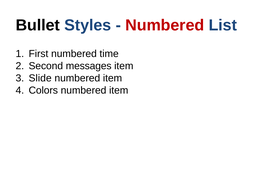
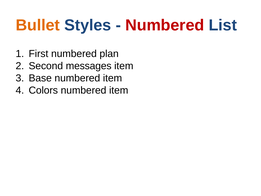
Bullet colour: black -> orange (38, 25)
time: time -> plan (109, 54)
Slide: Slide -> Base (40, 78)
